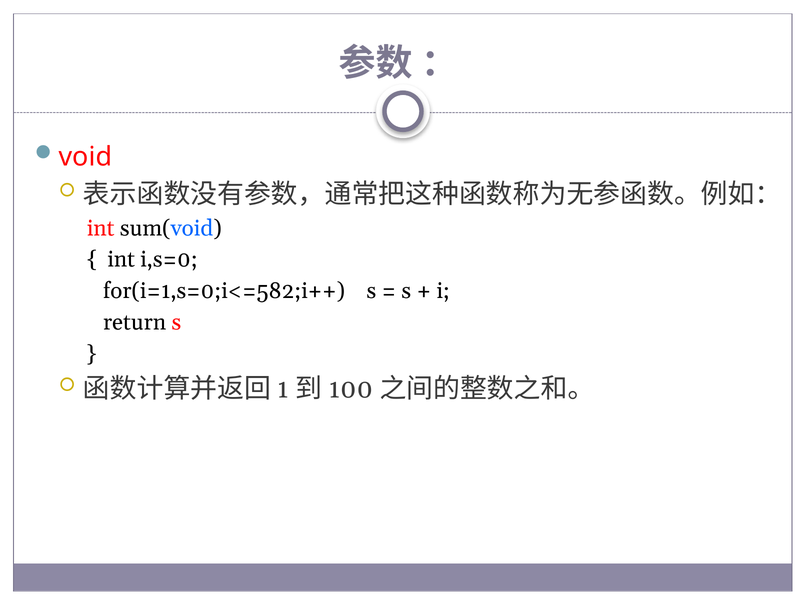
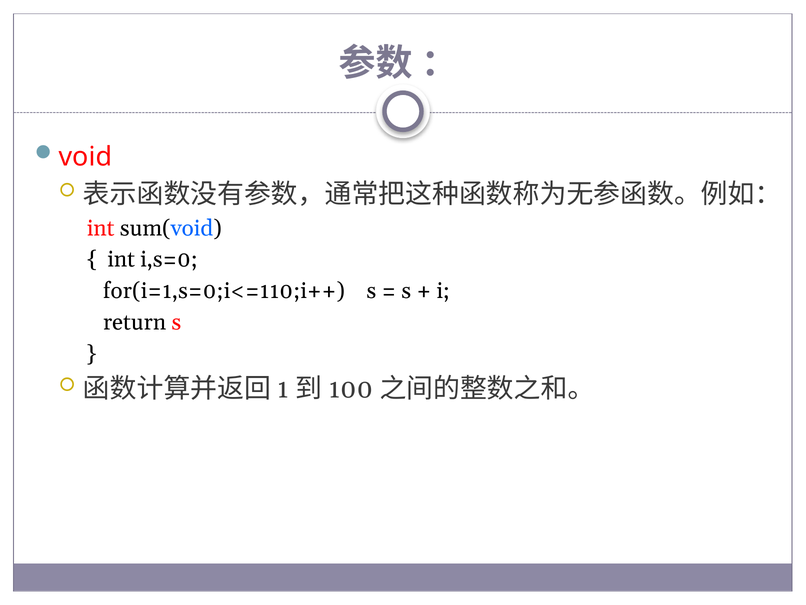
for(i=1,s=0;i<=582;i++: for(i=1,s=0;i<=582;i++ -> for(i=1,s=0;i<=110;i++ (224, 291)
